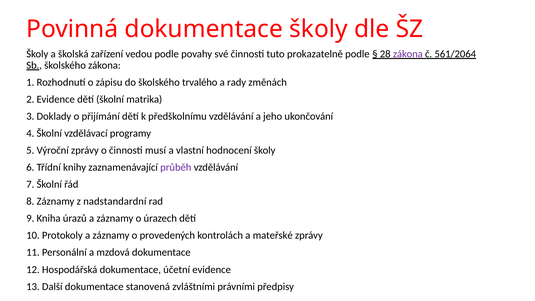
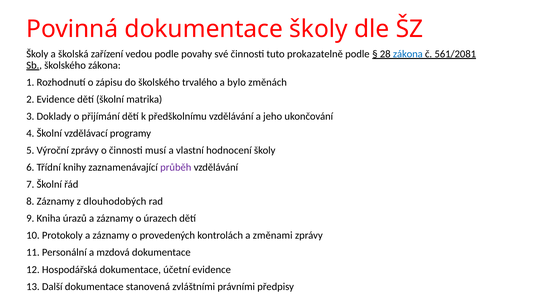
zákona colour: purple -> blue (408, 54)
561/2064: 561/2064 -> 561/2081 (455, 54)
rady: rady -> bylo (237, 82)
nadstandardní: nadstandardní -> dlouhodobých (115, 201)
mateřské: mateřské -> změnami (273, 235)
